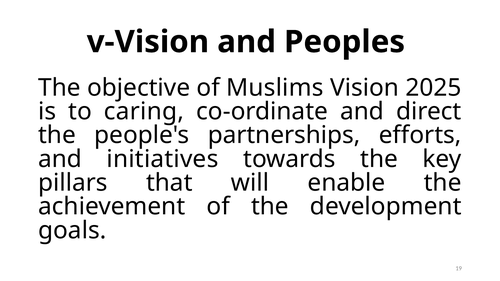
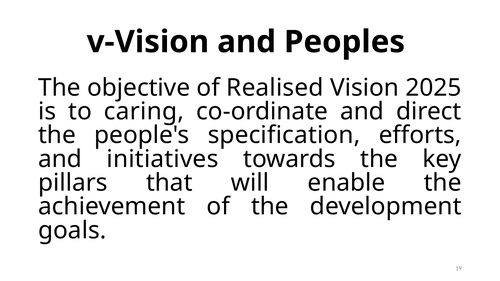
Muslims: Muslims -> Realised (275, 88)
partnerships: partnerships -> specification (284, 135)
